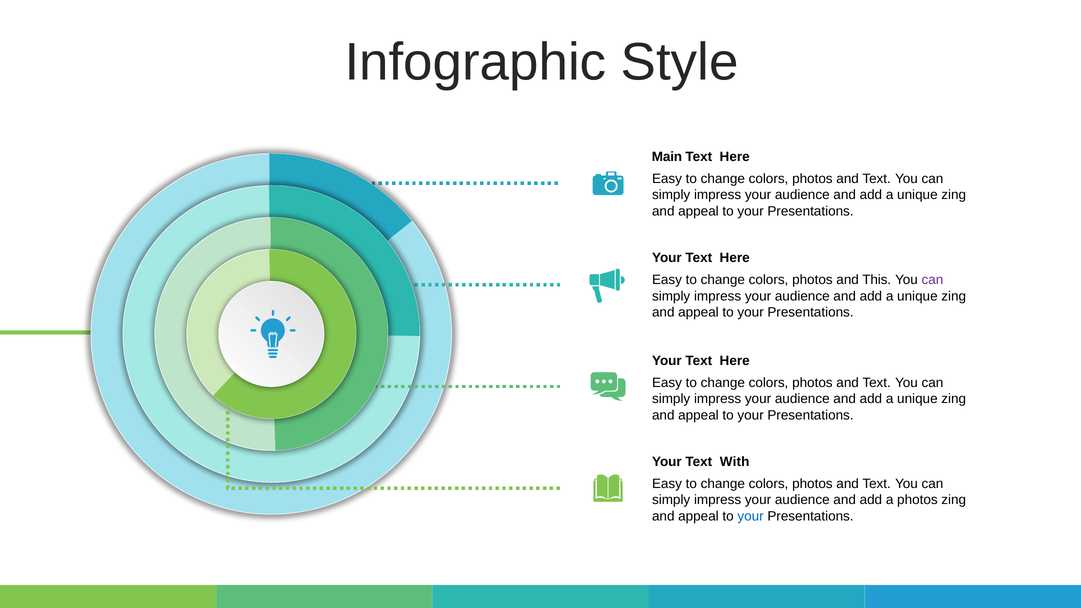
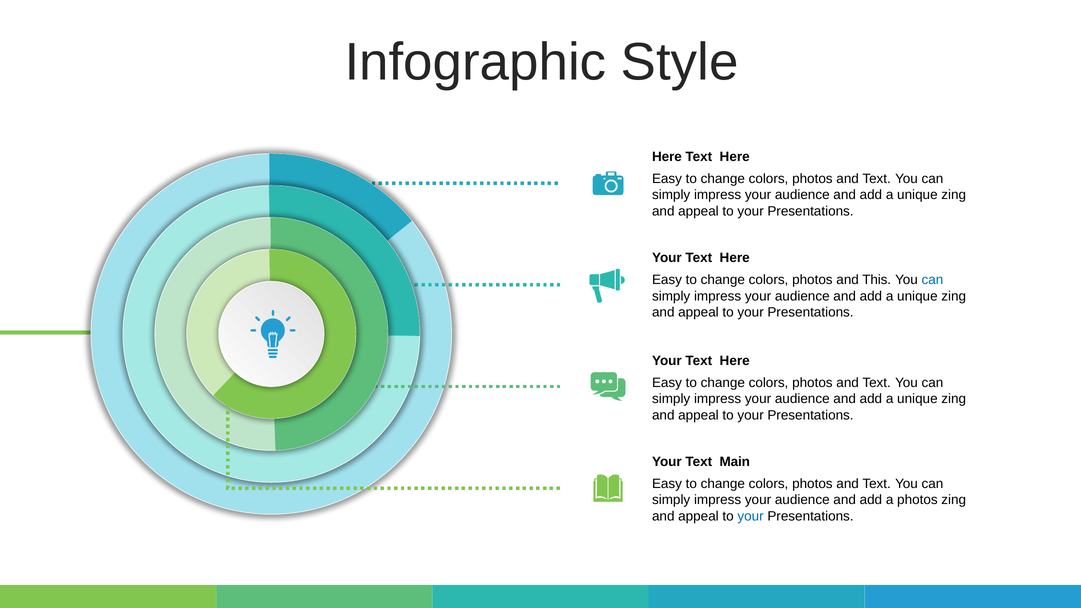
Main: Main -> Here (667, 157)
can colour: purple -> blue (932, 280)
With: With -> Main (735, 462)
